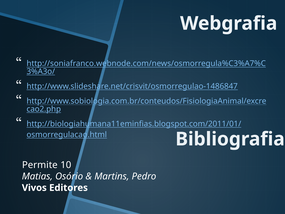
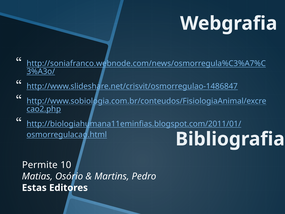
Vivos: Vivos -> Estas (34, 188)
